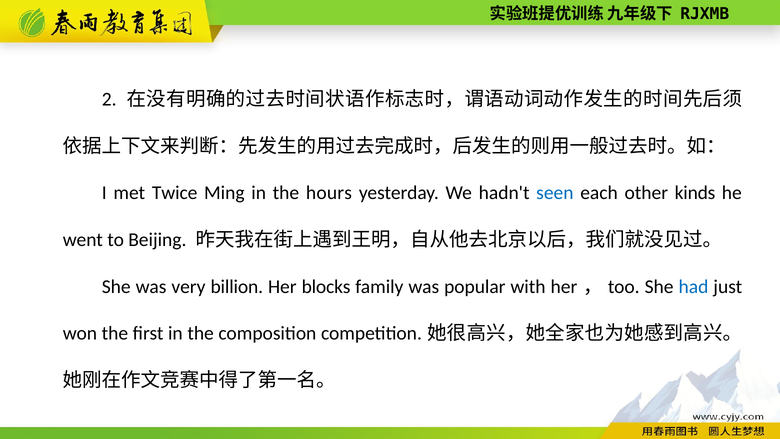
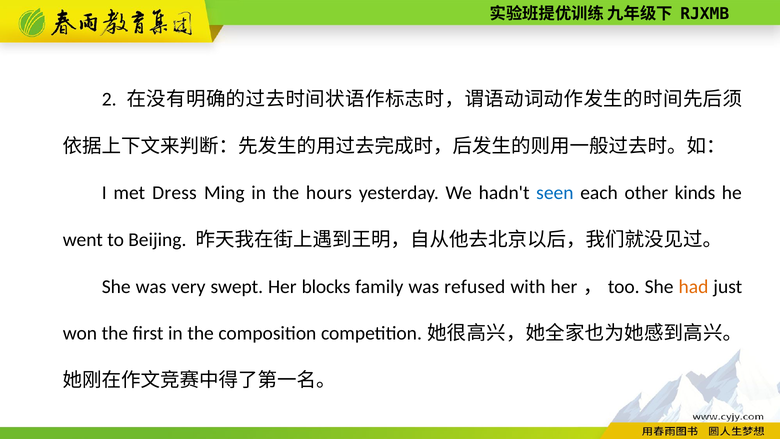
Twice: Twice -> Dress (174, 193)
billion: billion -> swept (237, 286)
popular: popular -> refused (475, 286)
had colour: blue -> orange (693, 286)
